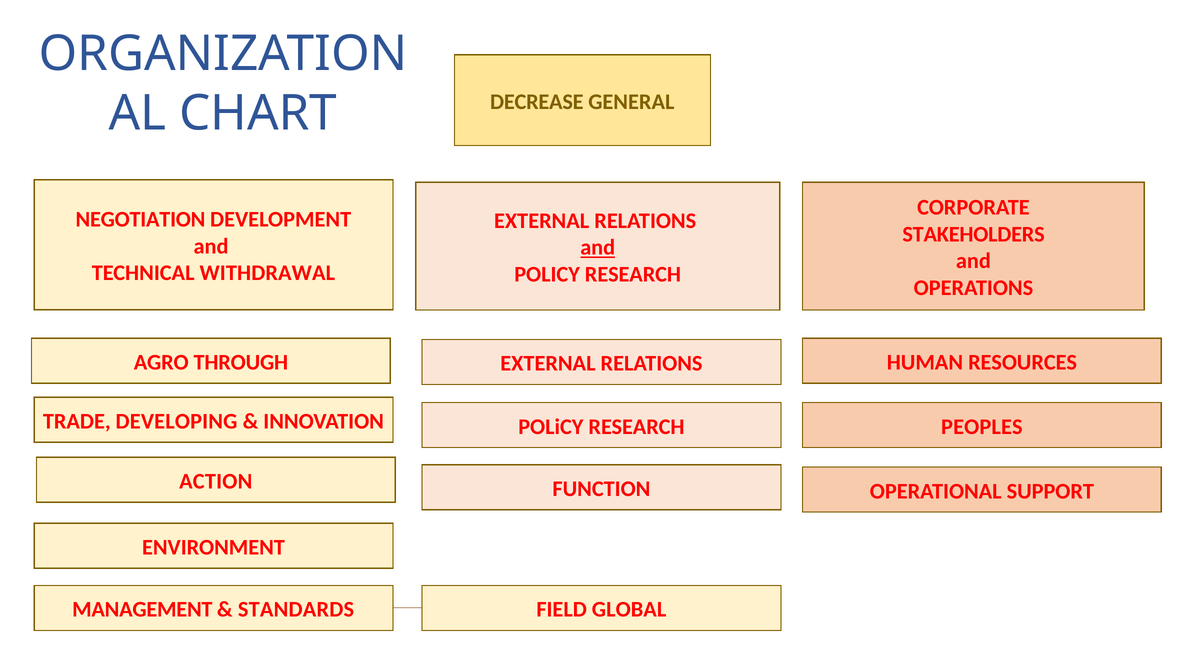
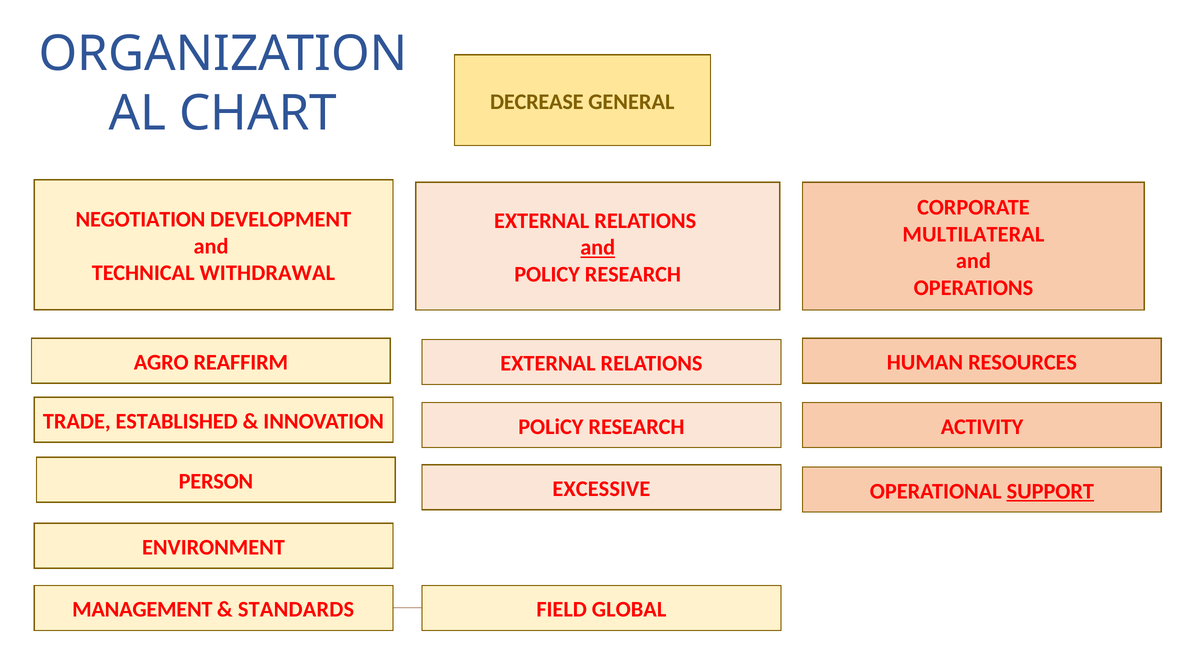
STAKEHOLDERS: STAKEHOLDERS -> MULTILATERAL (973, 234)
THROUGH: THROUGH -> REAFFIRM (241, 362)
DEVELOPING: DEVELOPING -> ESTABLISHED (177, 421)
PEOPLES: PEOPLES -> ACTIVITY (982, 427)
ACTION: ACTION -> PERSON (216, 482)
FUNCTION: FUNCTION -> EXCESSIVE (601, 489)
SUPPORT underline: none -> present (1050, 491)
